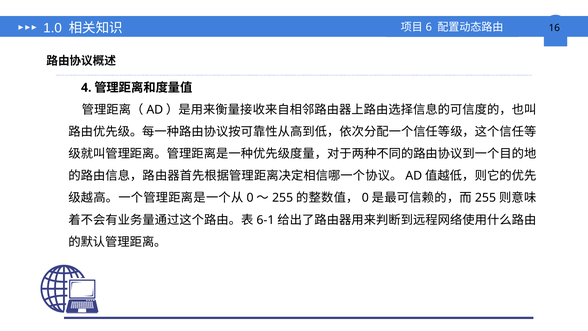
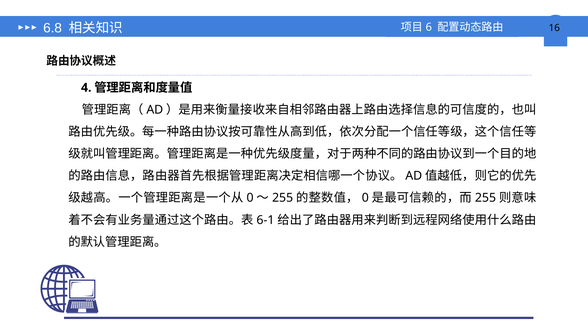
1.0: 1.0 -> 6.8 (53, 28)
